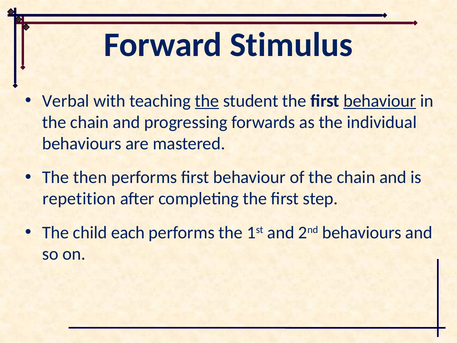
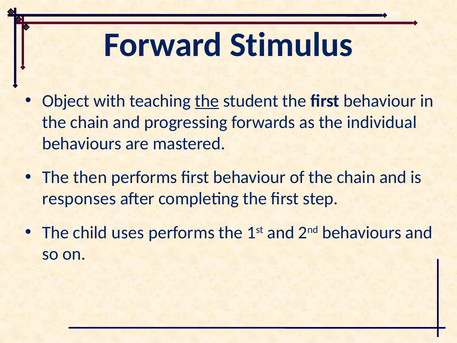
Verbal: Verbal -> Object (66, 101)
behaviour underline: present -> none (380, 101)
repetition: repetition -> responses (79, 199)
each: each -> uses (128, 232)
